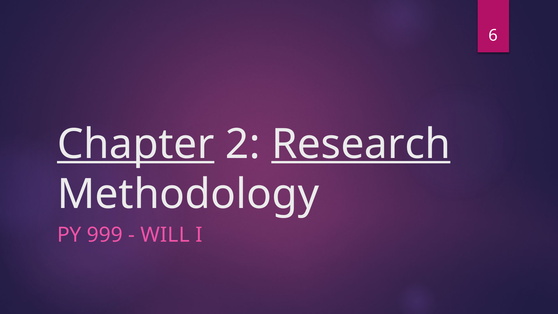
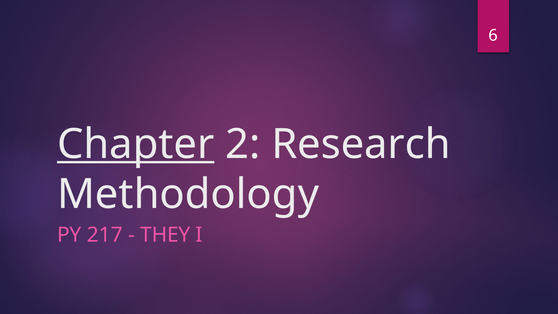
Research underline: present -> none (361, 144)
999: 999 -> 217 (105, 235)
WILL: WILL -> THEY (165, 235)
